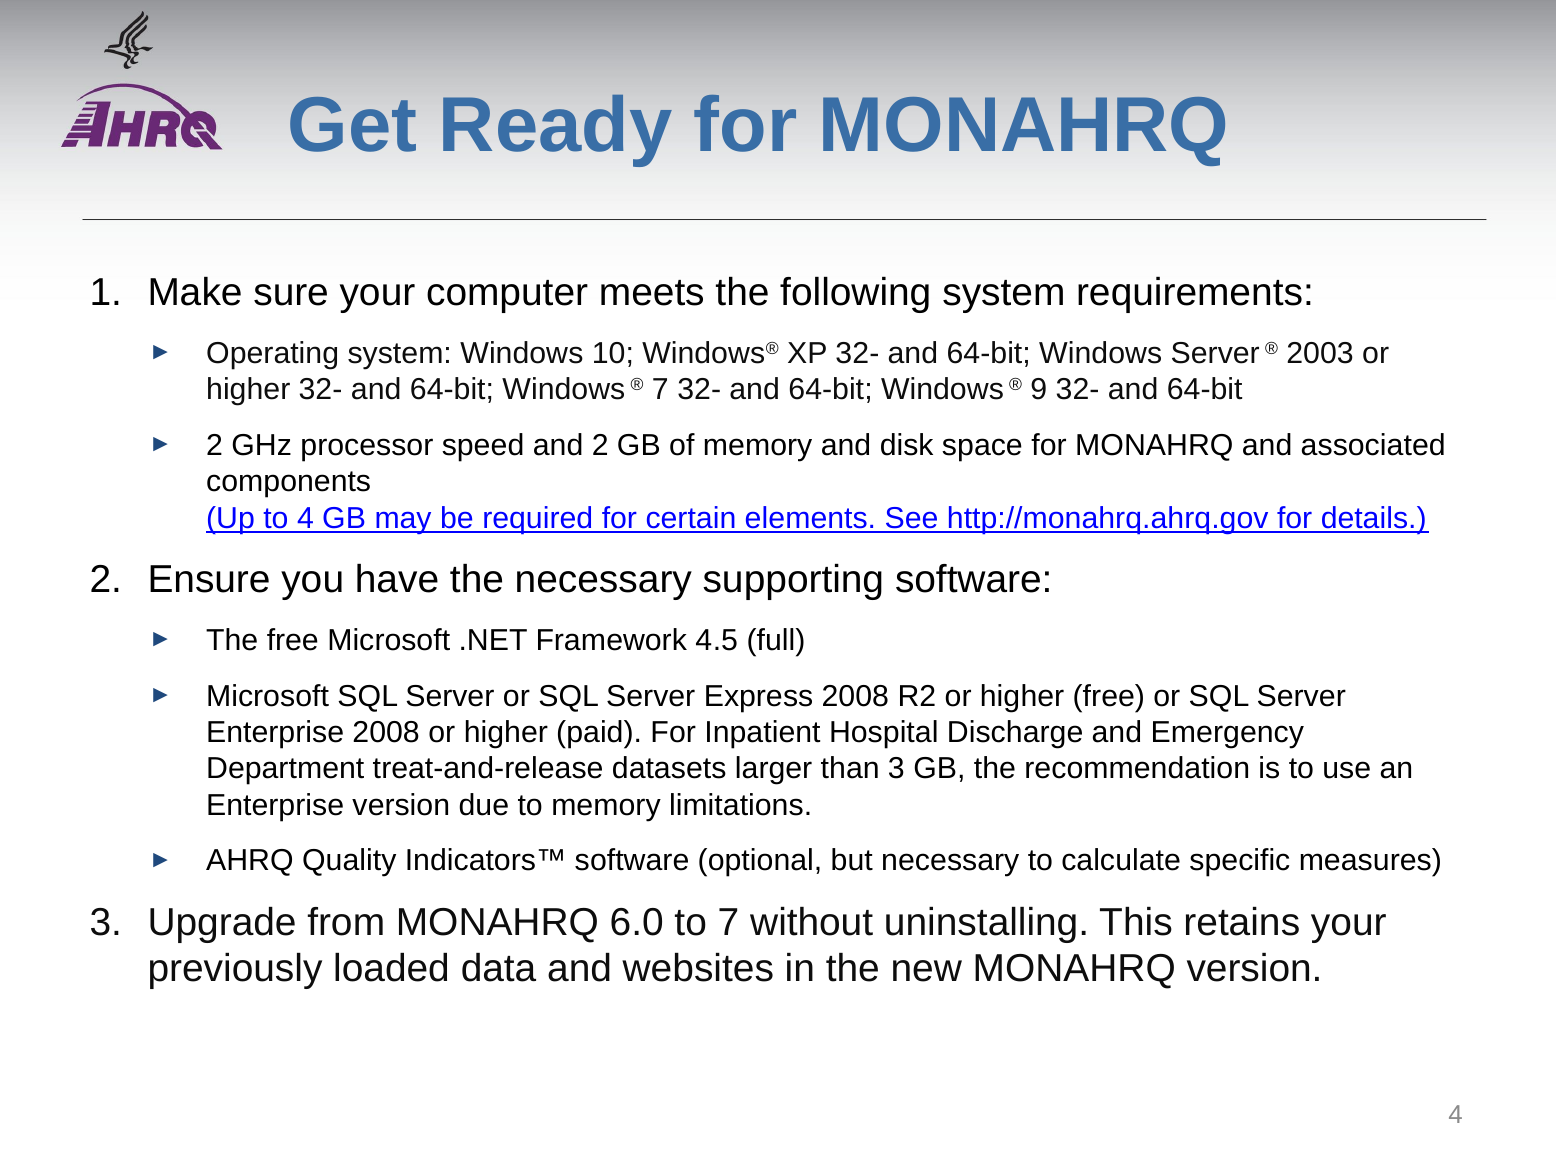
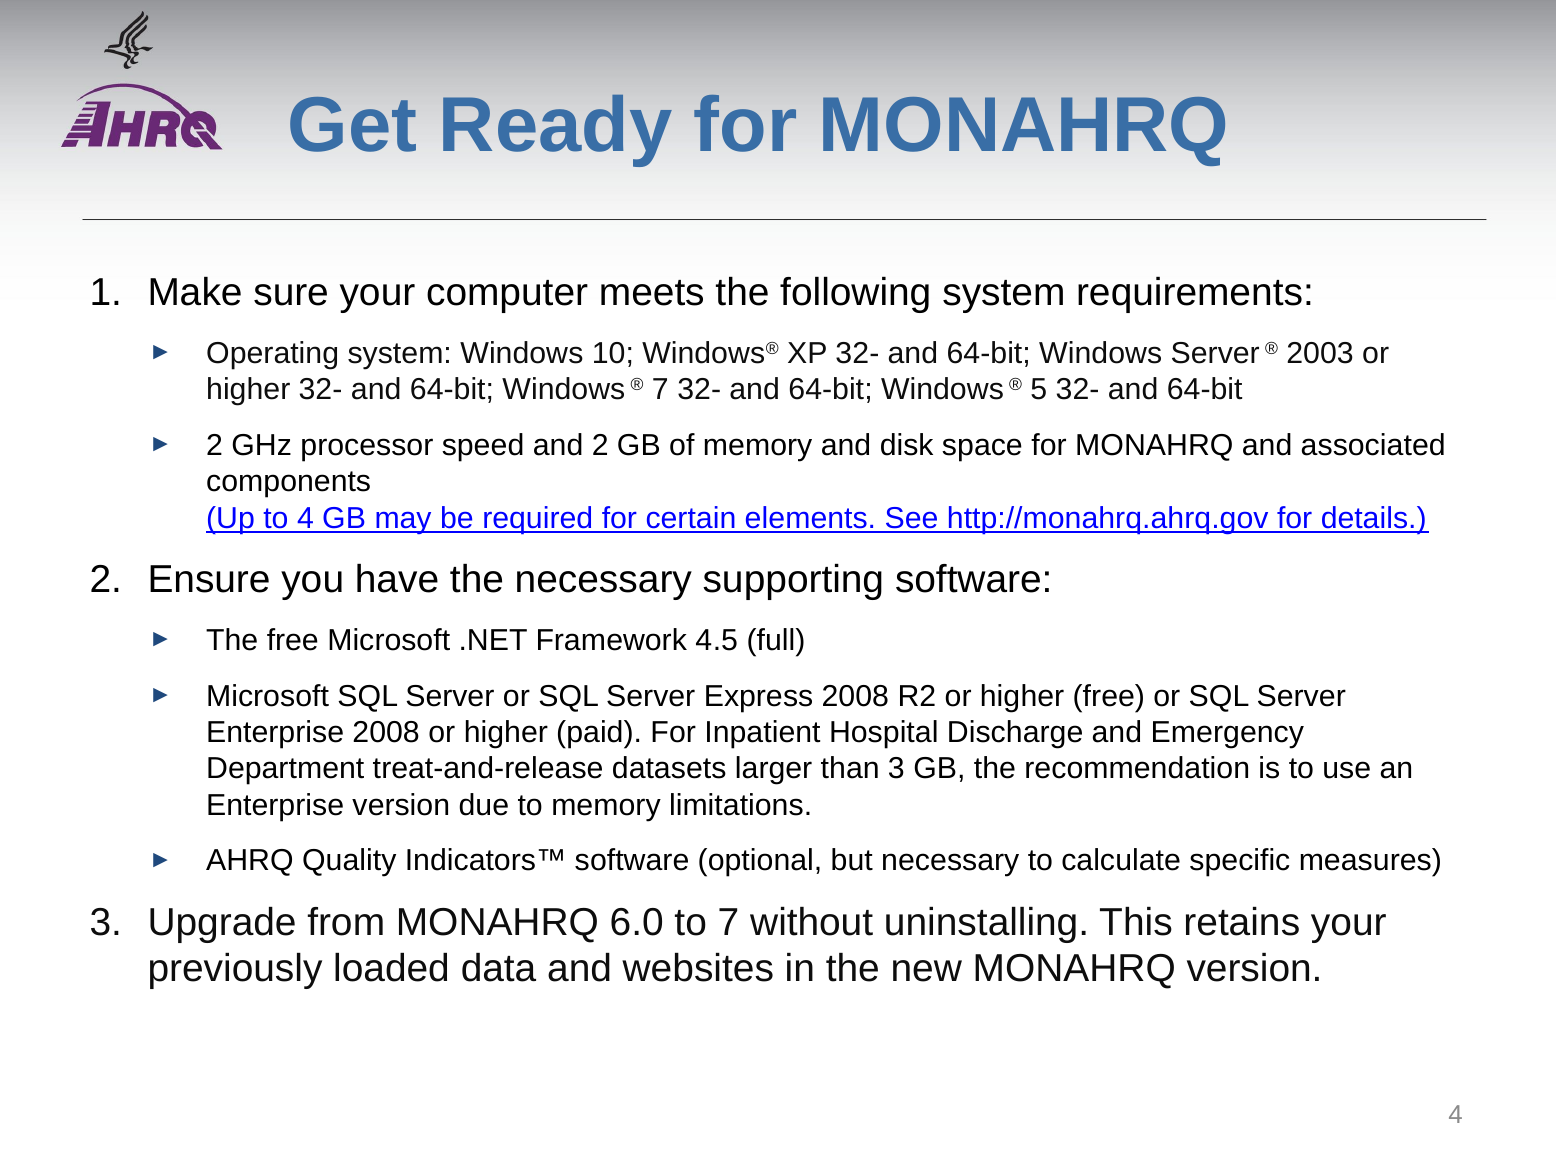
9: 9 -> 5 (1039, 390)
